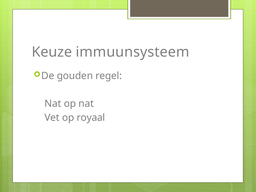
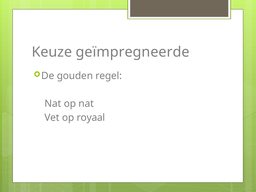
immuunsysteem: immuunsysteem -> geïmpregneerde (133, 52)
